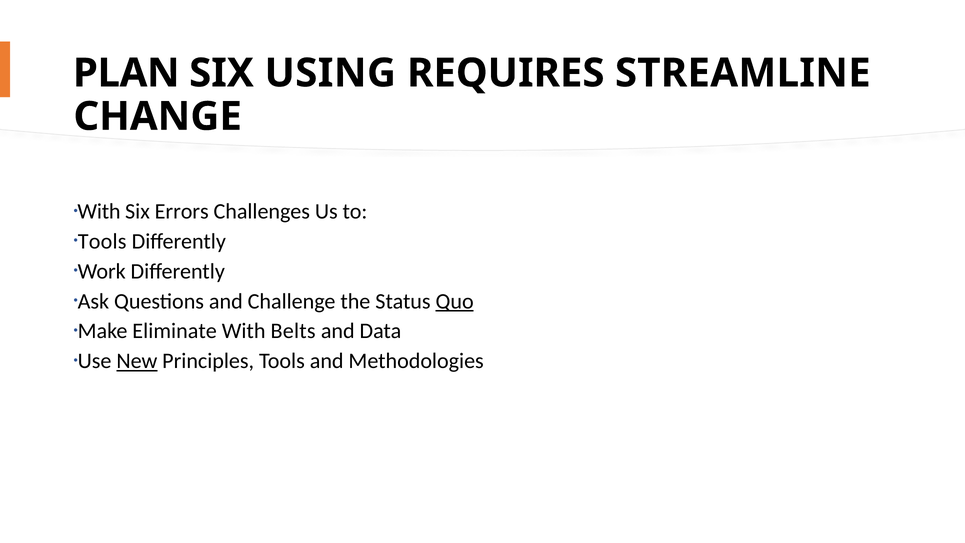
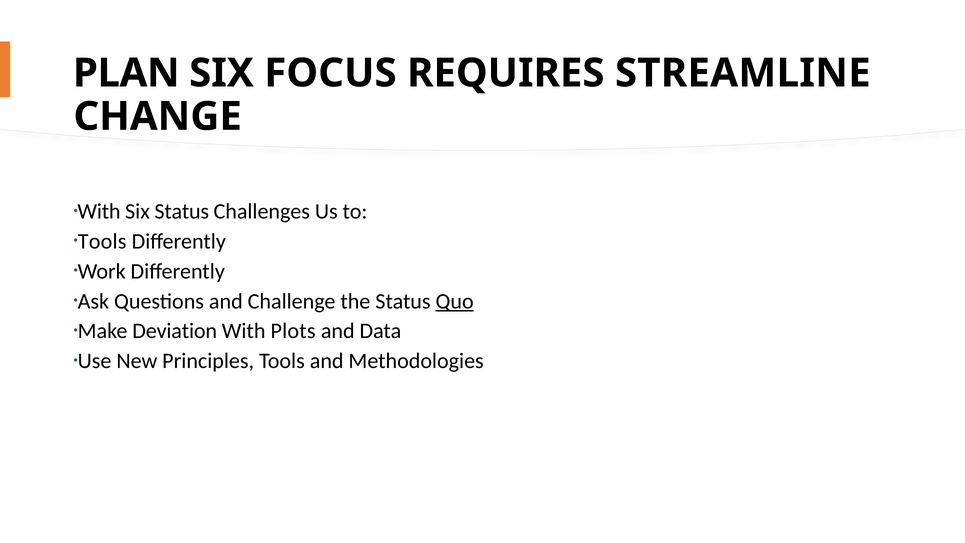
USING: USING -> FOCUS (330, 73)
Six Errors: Errors -> Status (182, 212)
Eliminate: Eliminate -> Deviation (175, 331)
Belts: Belts -> Plots (293, 331)
New underline: present -> none (137, 361)
